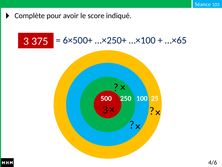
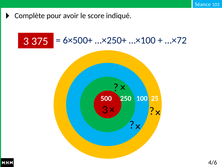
…×65: …×65 -> …×72 (176, 40)
